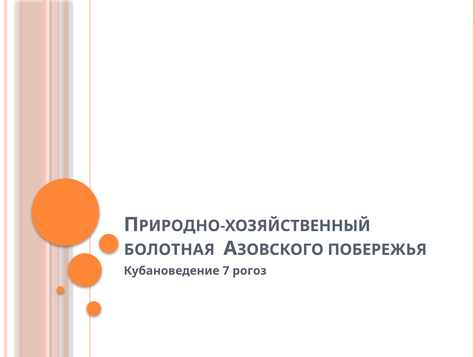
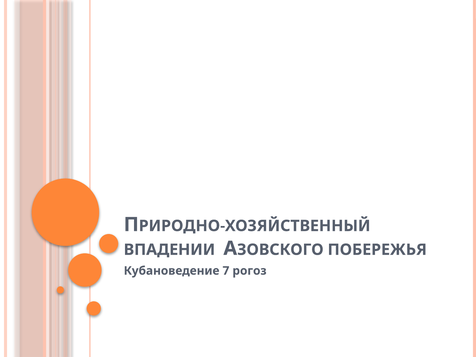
БОЛОТНАЯ: БОЛОТНАЯ -> ВПАДЕНИИ (169, 250)
